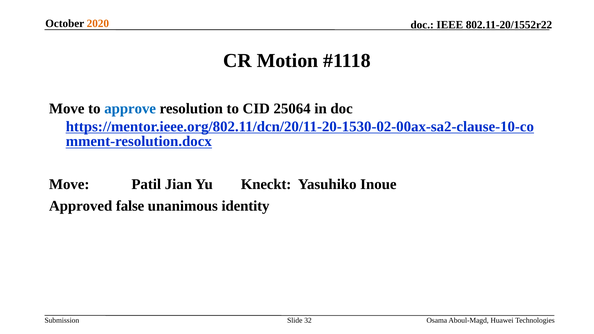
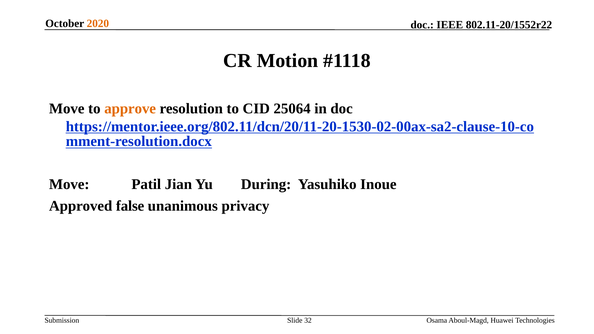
approve colour: blue -> orange (130, 109)
Kneckt: Kneckt -> During (266, 184)
identity: identity -> privacy (245, 206)
